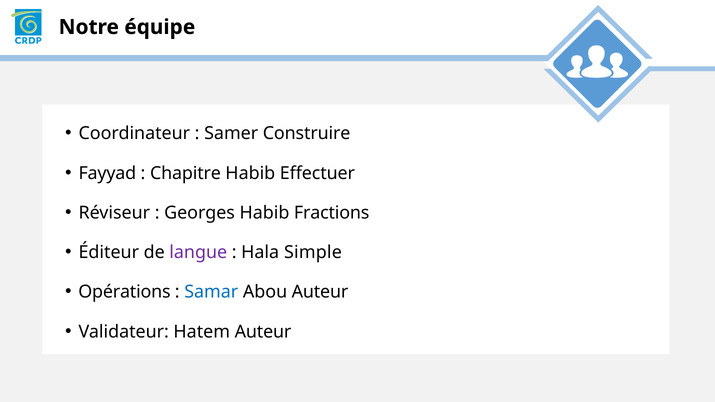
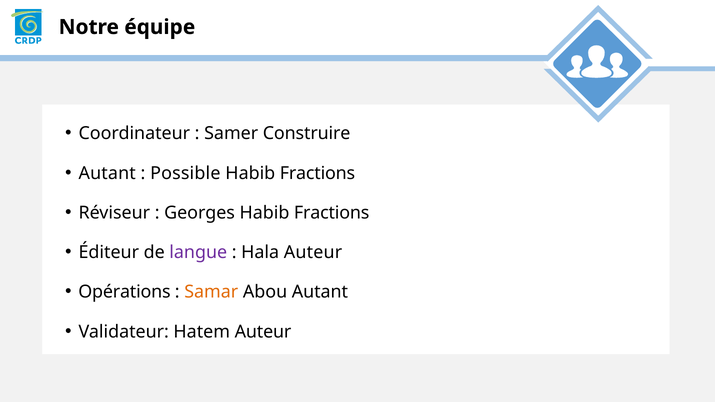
Fayyad: Fayyad -> Autant (107, 173)
Chapitre: Chapitre -> Possible (185, 173)
Effectuer: Effectuer -> Fractions (317, 173)
Hala Simple: Simple -> Auteur (313, 253)
Samar colour: blue -> orange (211, 292)
Abou Auteur: Auteur -> Autant (320, 292)
